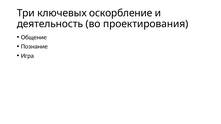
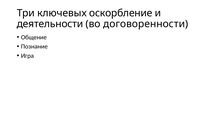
деятельность: деятельность -> деятельности (50, 24)
проектирования: проектирования -> договоренности (146, 24)
